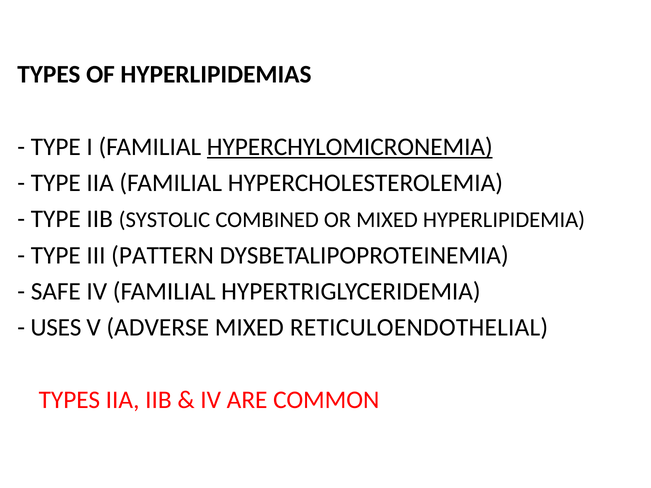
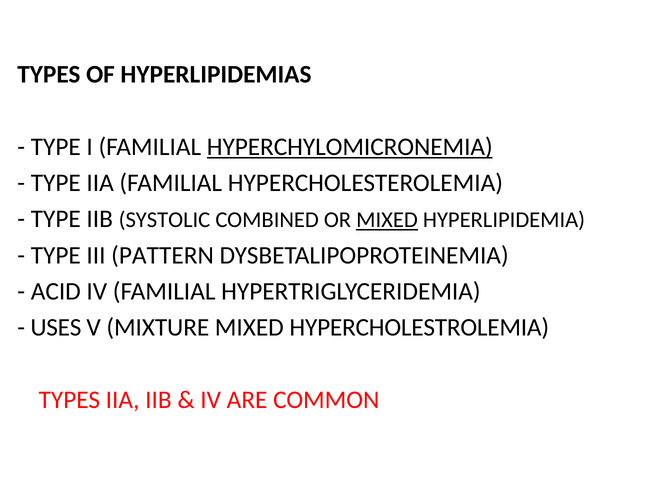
MIXED underline: none -> present (387, 220)
SAFE: SAFE -> ACID (56, 292)
ADVERSE: ADVERSE -> MIXTURE (158, 328)
RETICULOENDOTHELIAL: RETICULOENDOTHELIAL -> HYPERCHOLESTROLEMIA (419, 328)
